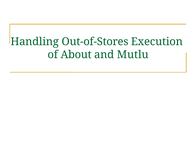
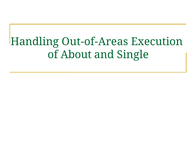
Out-of-Stores: Out-of-Stores -> Out-of-Areas (95, 42)
Mutlu: Mutlu -> Single (133, 55)
